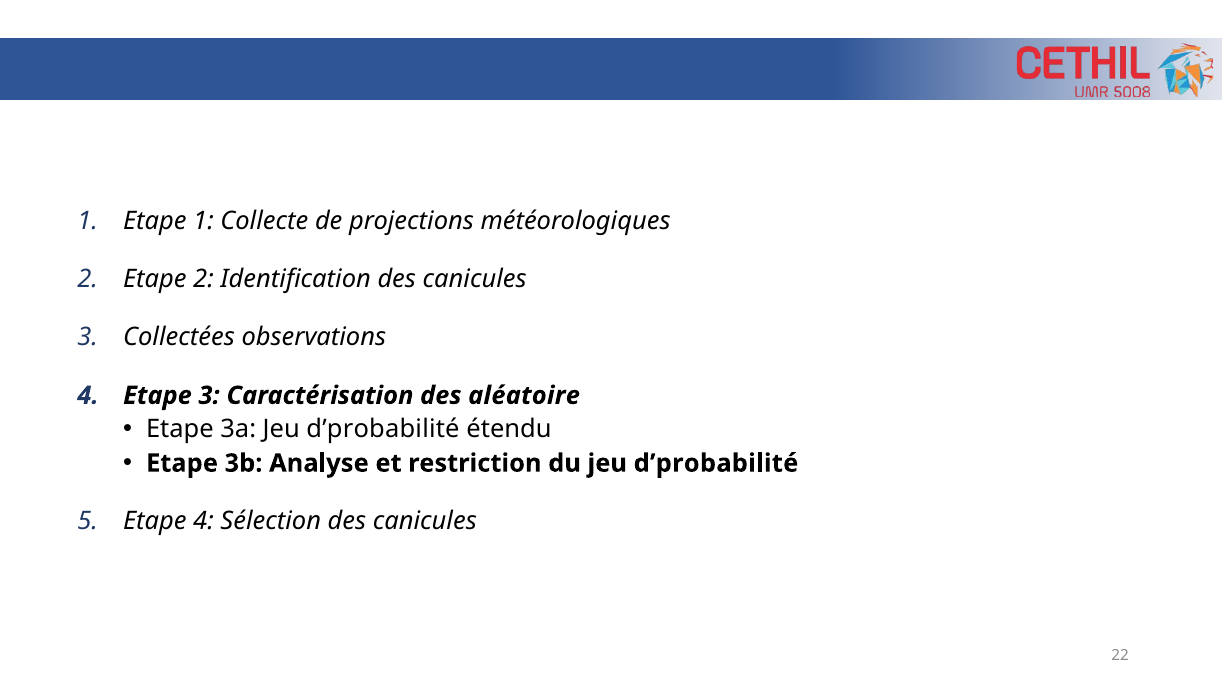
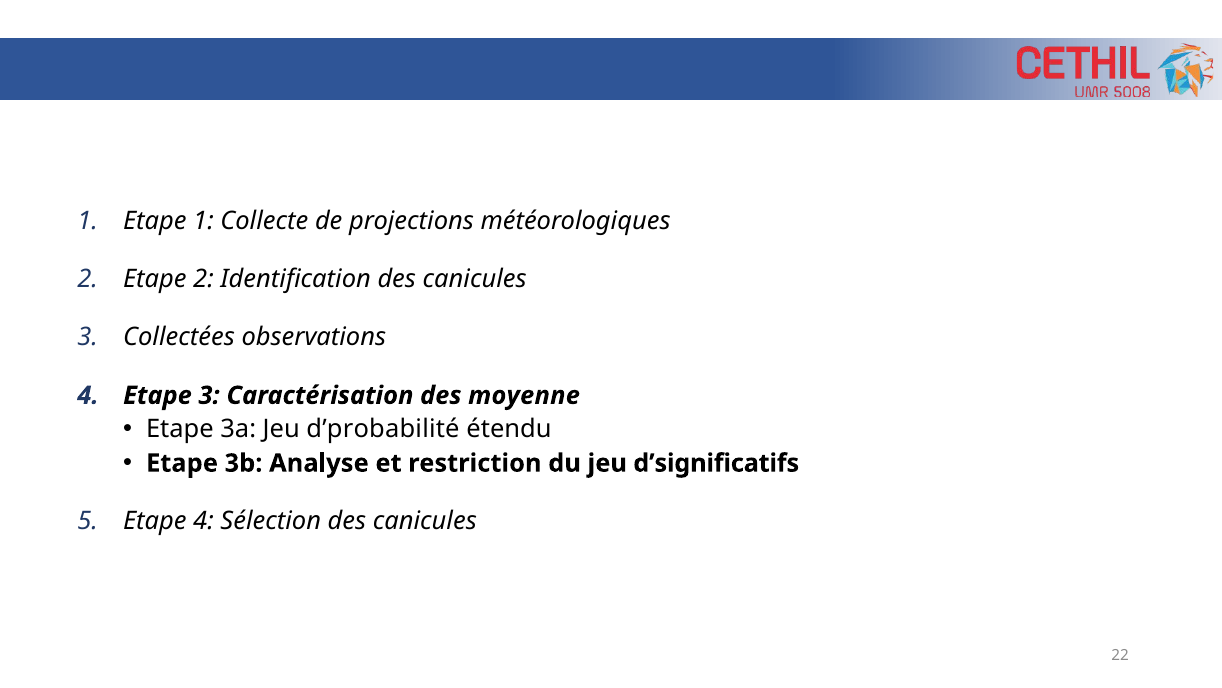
aléatoire: aléatoire -> moyenne (524, 395)
du jeu d’probabilité: d’probabilité -> d’significatifs (716, 463)
